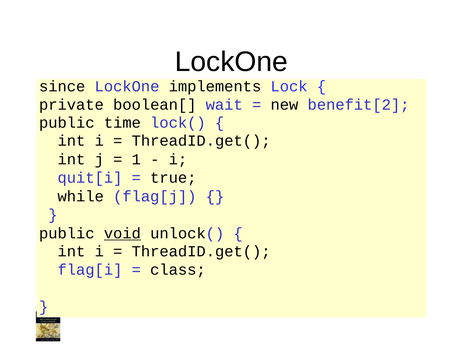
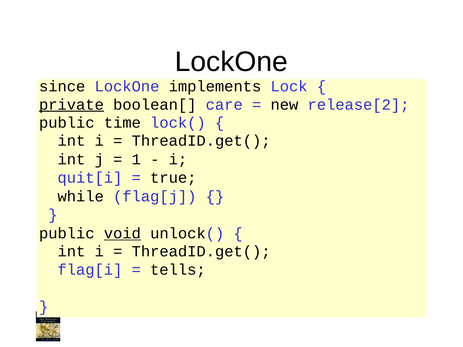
private underline: none -> present (71, 105)
wait: wait -> care (224, 105)
benefit[2: benefit[2 -> release[2 (359, 105)
class: class -> tells (178, 270)
